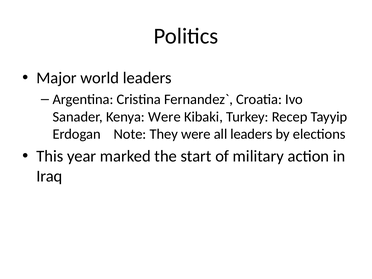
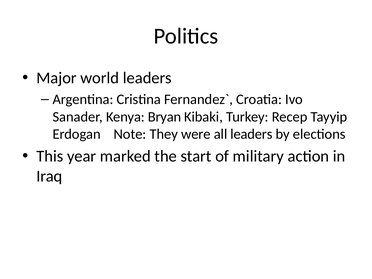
Kenya Were: Were -> Bryan (165, 117)
